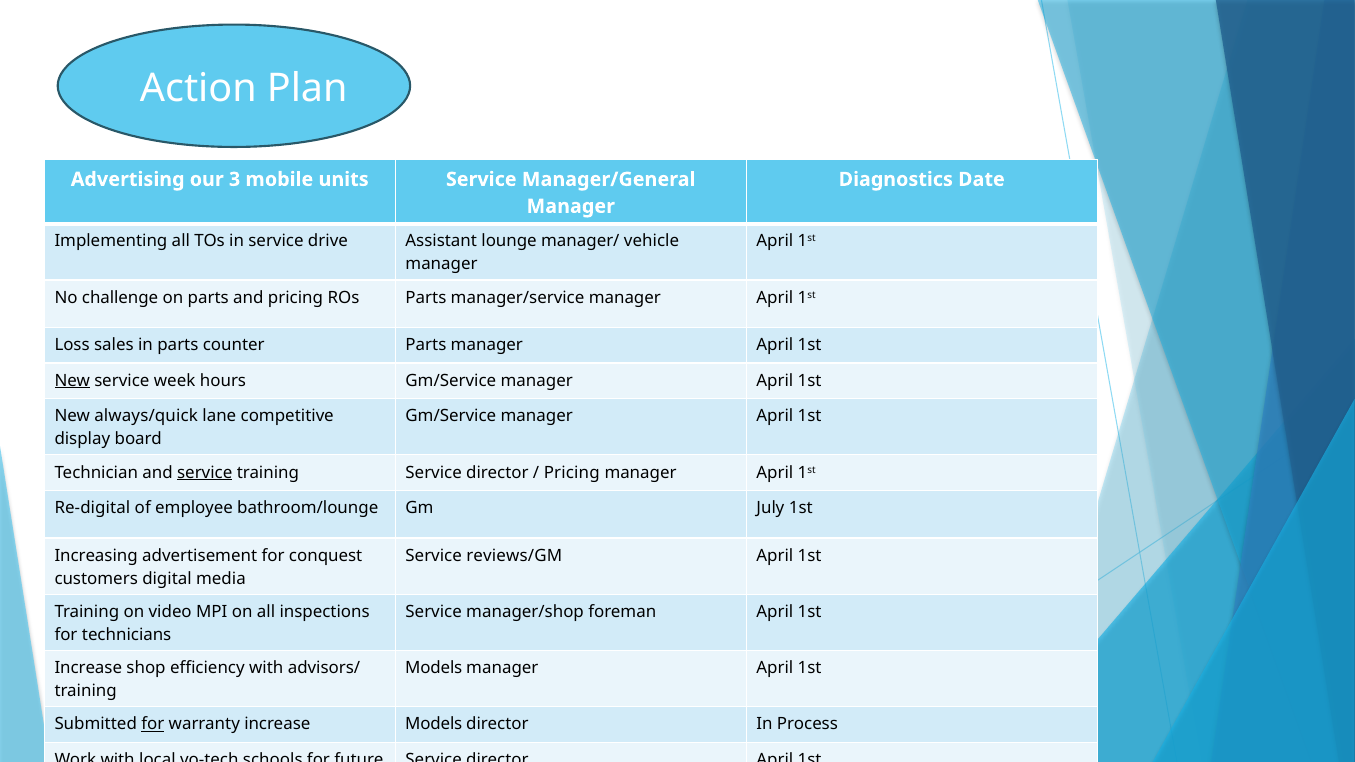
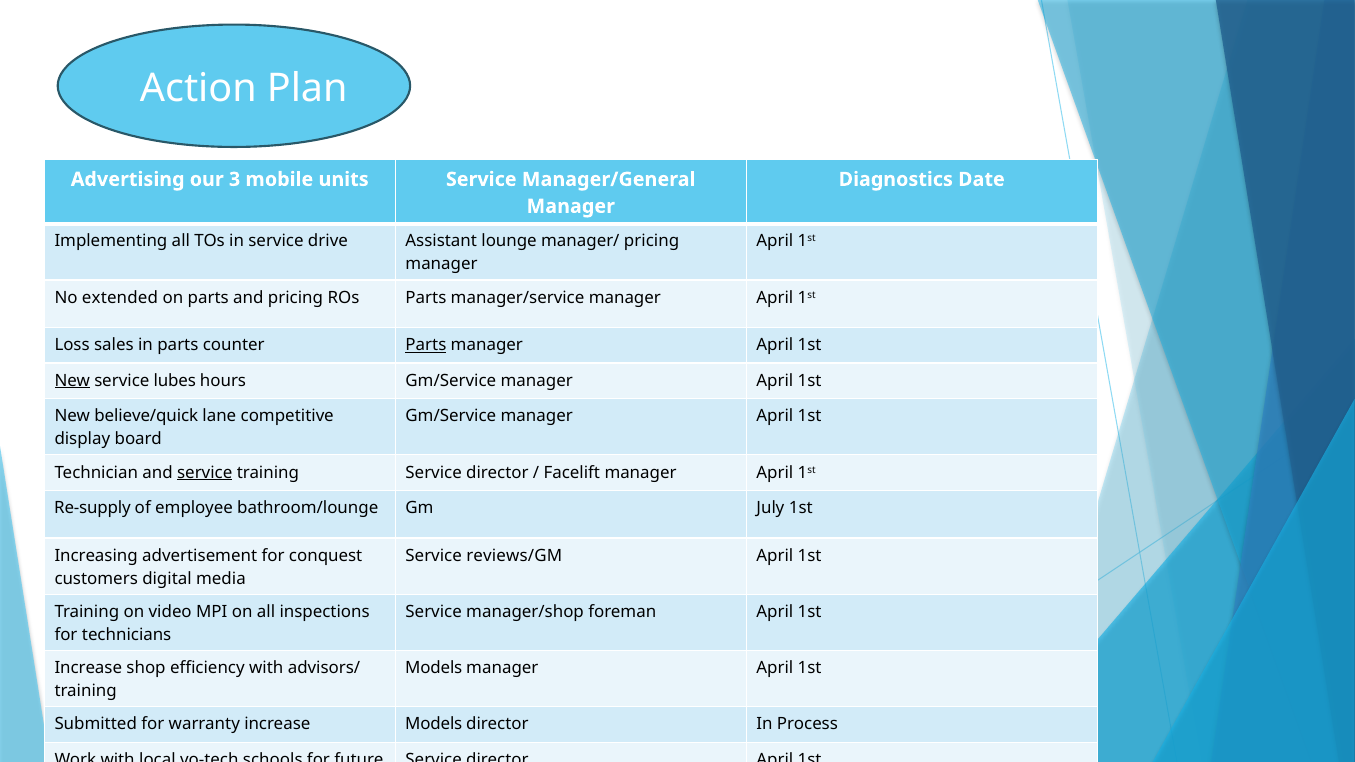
manager/ vehicle: vehicle -> pricing (652, 241)
challenge: challenge -> extended (120, 298)
Parts underline: none -> present (426, 345)
week: week -> lubes (175, 381)
always/quick: always/quick -> believe/quick (146, 416)
Pricing: Pricing -> Facelift (572, 473)
Re-digital: Re-digital -> Re-supply (92, 508)
for underline: present -> none (153, 725)
